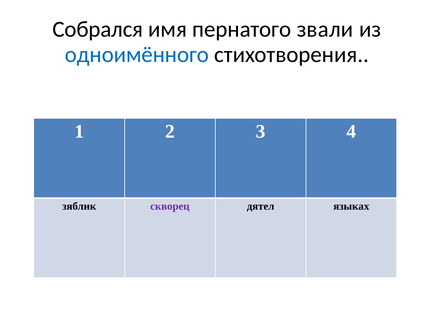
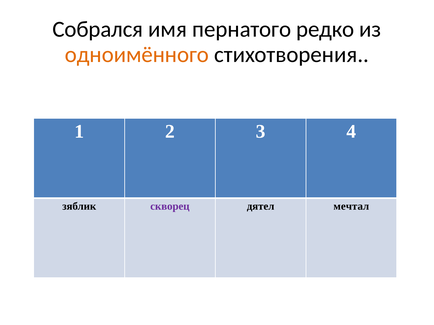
звали: звали -> редко (325, 29)
одноимённого colour: blue -> orange (137, 55)
языках: языках -> мечтал (351, 207)
